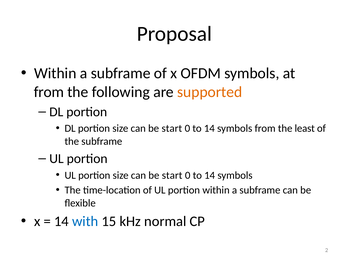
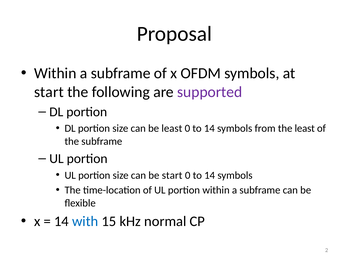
from: from -> start (49, 92)
supported colour: orange -> purple (210, 92)
start: start -> least (172, 128)
